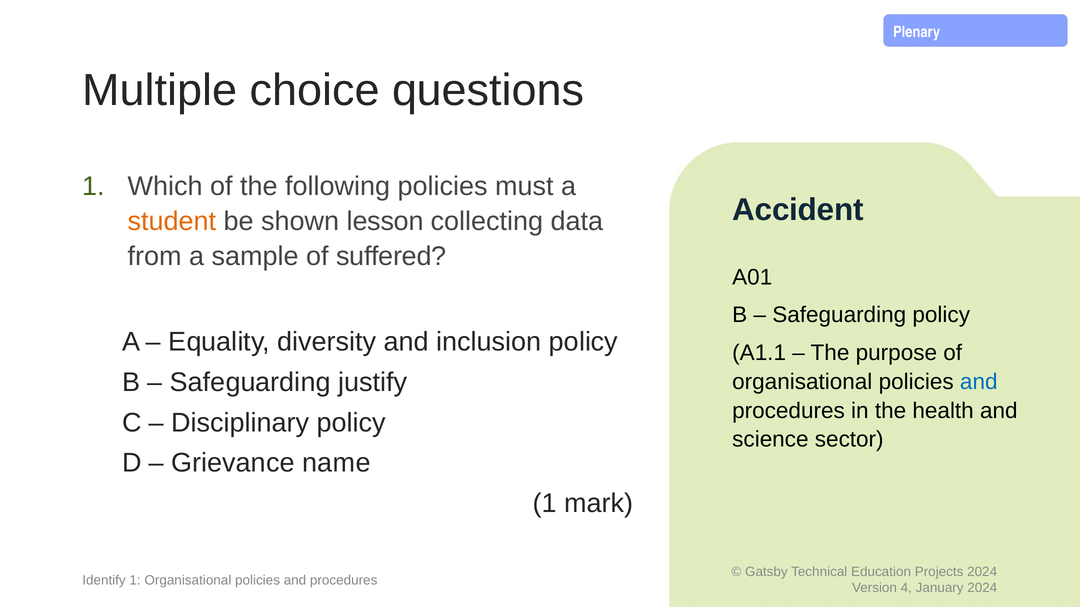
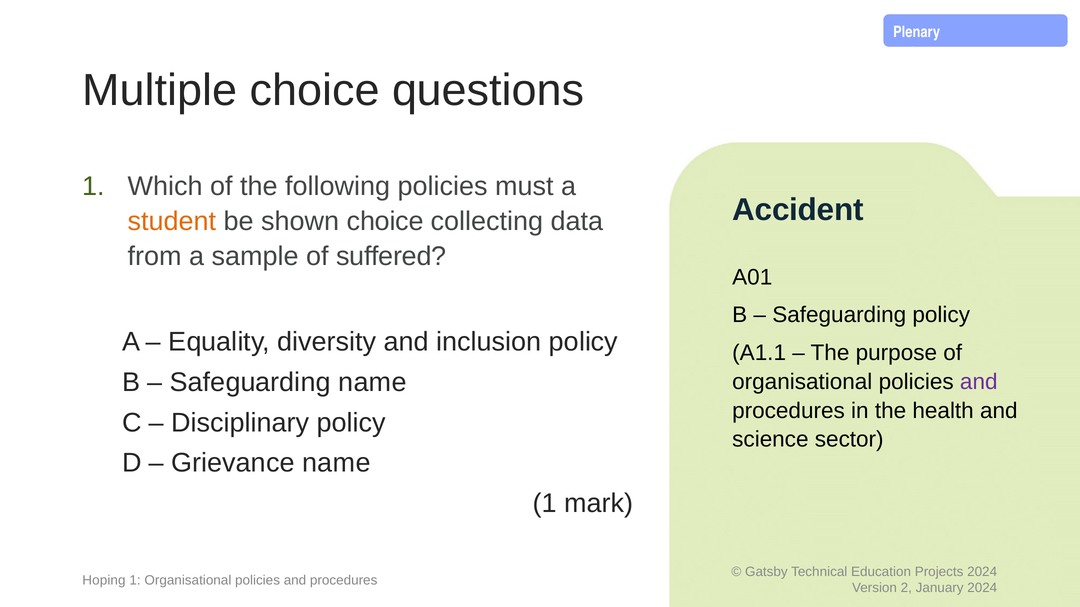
shown lesson: lesson -> choice (385, 221)
Safeguarding justify: justify -> name (372, 383)
and colour: blue -> purple (979, 382)
Identify: Identify -> Hoping (104, 581)
4: 4 -> 2 (906, 588)
